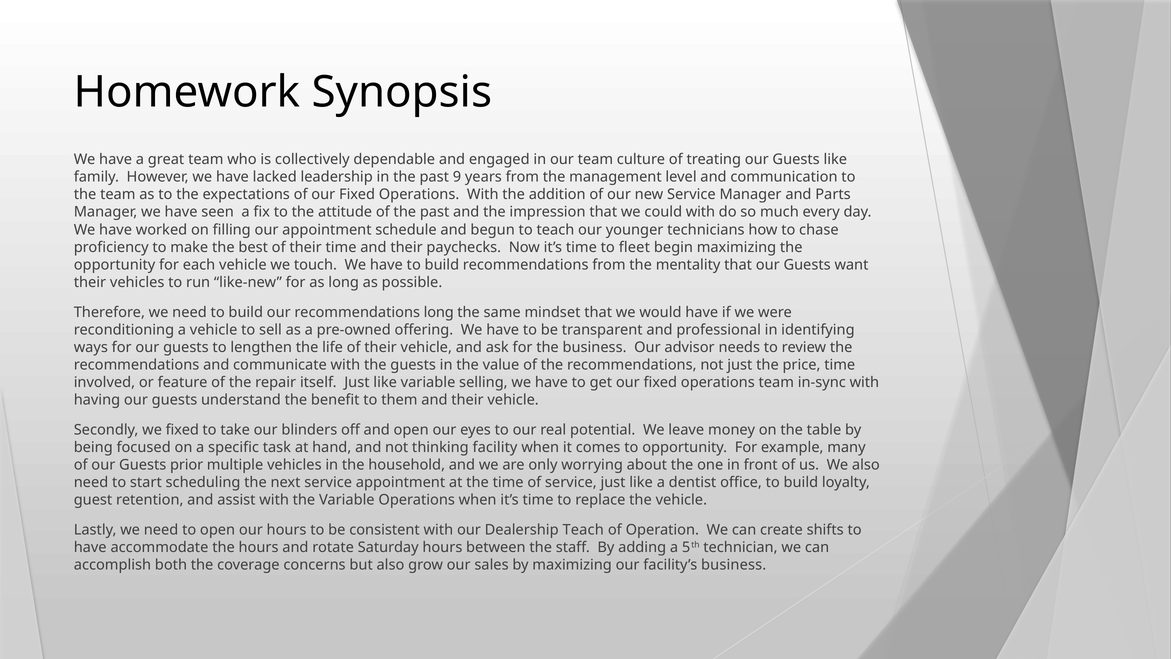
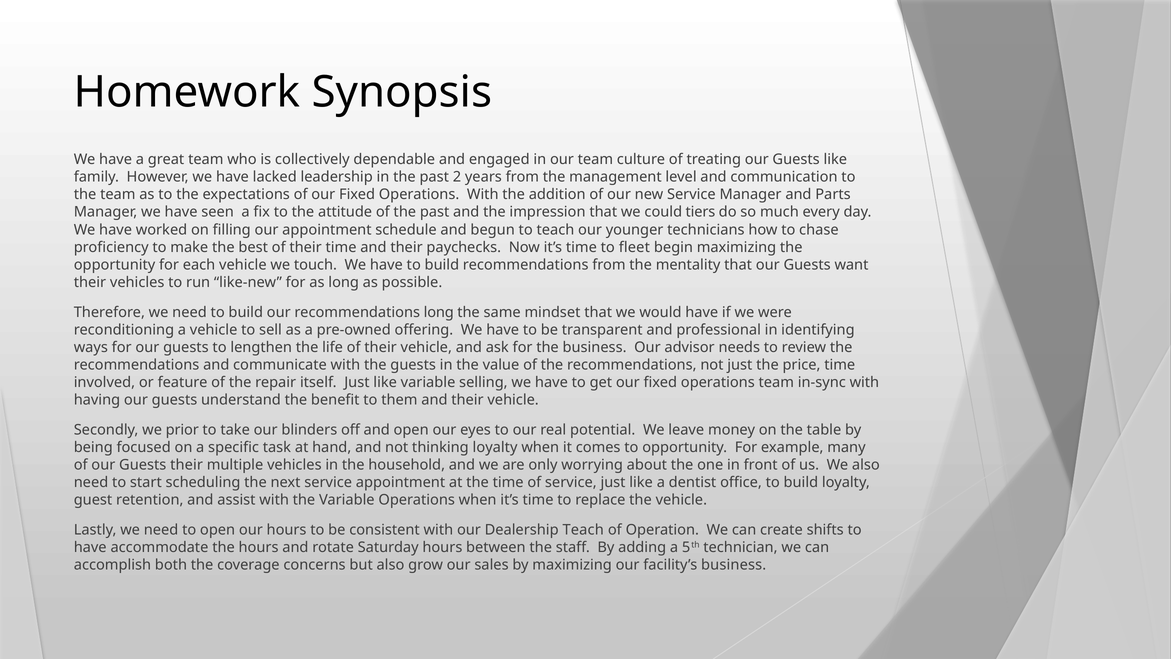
9: 9 -> 2 (457, 177)
could with: with -> tiers (700, 212)
we fixed: fixed -> prior (182, 430)
thinking facility: facility -> loyalty (495, 447)
Guests prior: prior -> their (187, 465)
